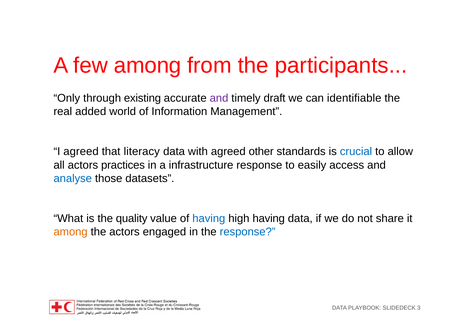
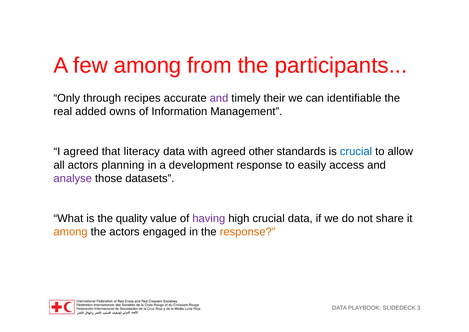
existing: existing -> recipes (142, 98)
draft: draft -> their (275, 98)
world: world -> owns (123, 111)
practices: practices -> planning (123, 165)
infrastructure: infrastructure -> development (201, 165)
analyse colour: blue -> purple (73, 178)
having colour: blue -> purple (209, 218)
high having: having -> crucial (269, 218)
response colour: blue -> orange (248, 232)
